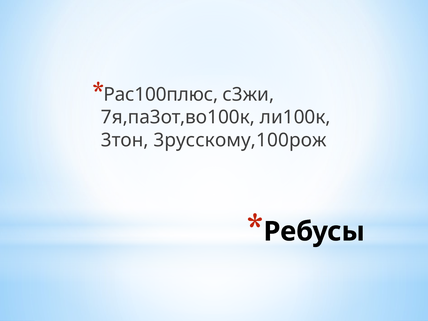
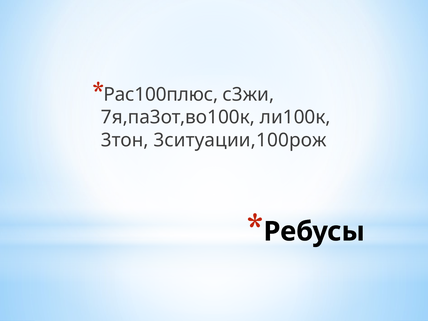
3русскому,100рож: 3русскому,100рож -> 3ситуации,100рож (240, 140)
